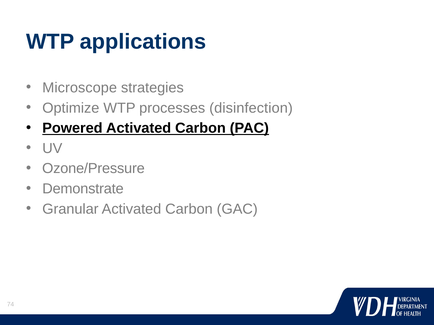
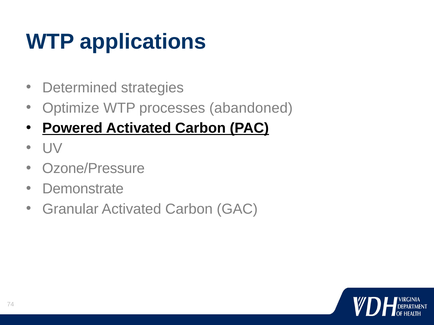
Microscope: Microscope -> Determined (80, 88)
disinfection: disinfection -> abandoned (251, 108)
